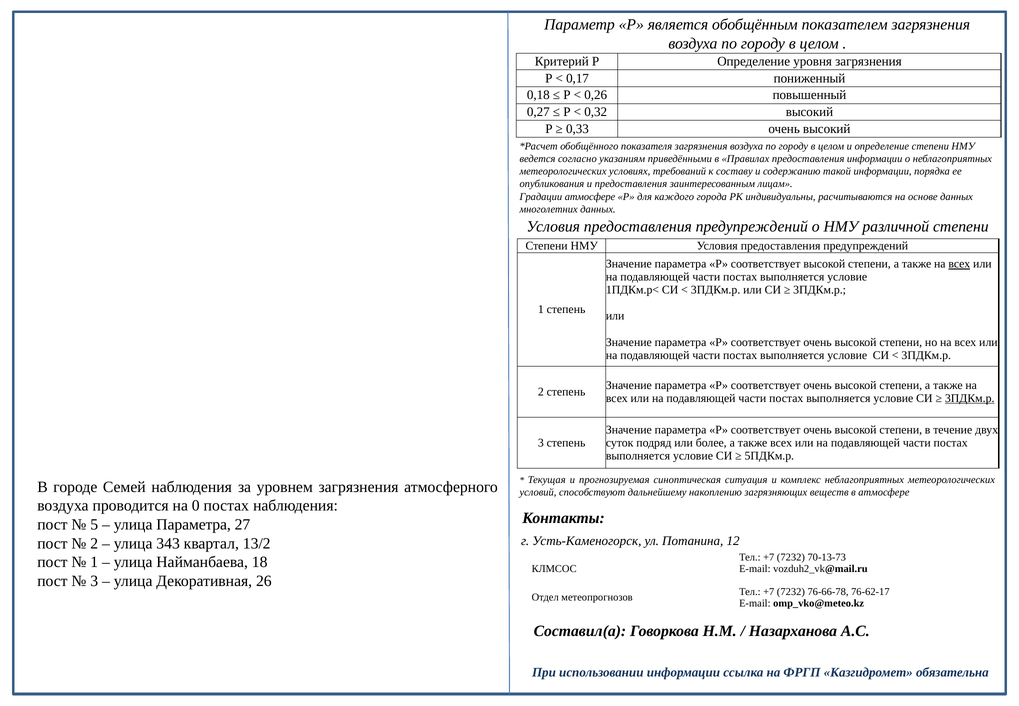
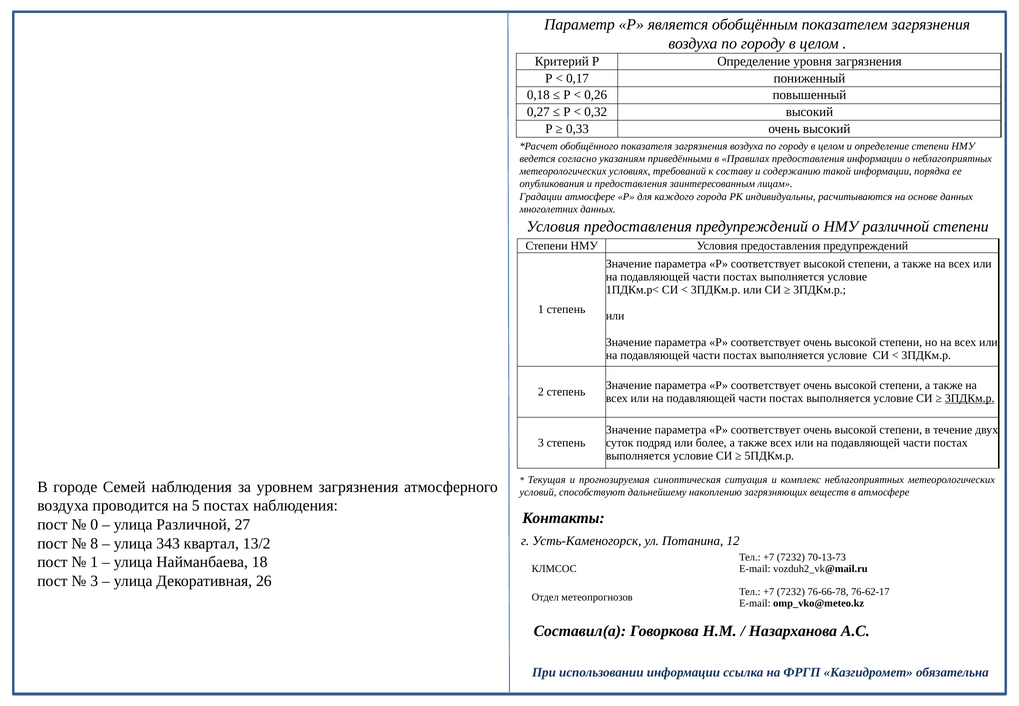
всех underline: present -> none (959, 264)
0: 0 -> 5 (196, 505)
5: 5 -> 0 (94, 524)
улица Параметра: Параметра -> Различной (194, 524)
2: 2 -> 8 (94, 543)
